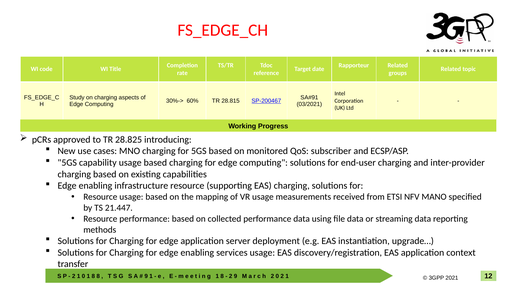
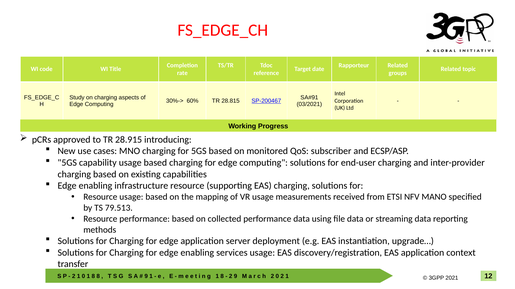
28.825: 28.825 -> 28.915 (129, 140)
21.447: 21.447 -> 79.513 (119, 208)
